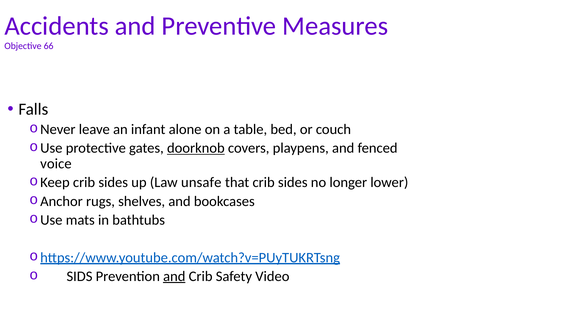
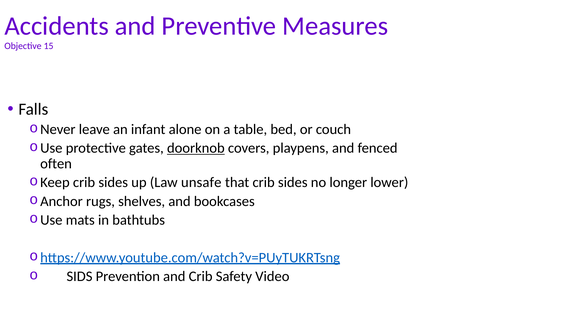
66: 66 -> 15 (49, 46)
voice: voice -> often (56, 164)
and underline: present -> none (174, 277)
